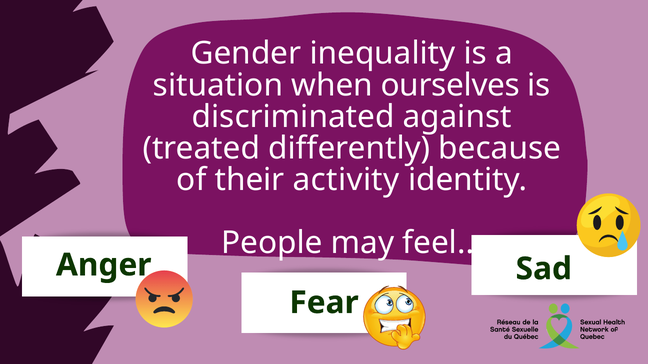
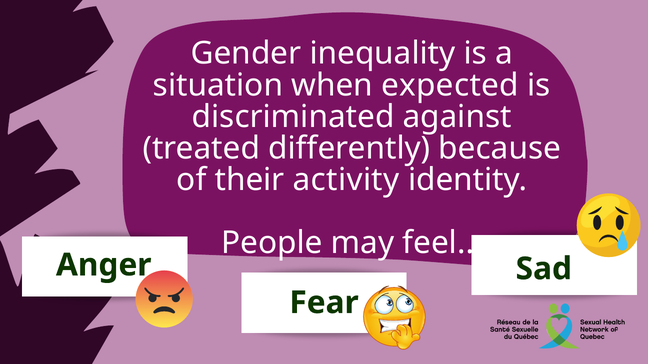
ourselves: ourselves -> expected (450, 85)
